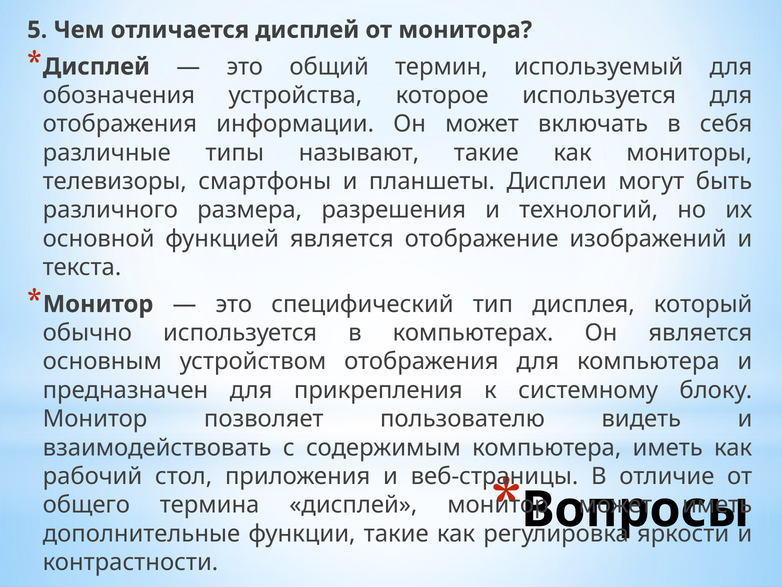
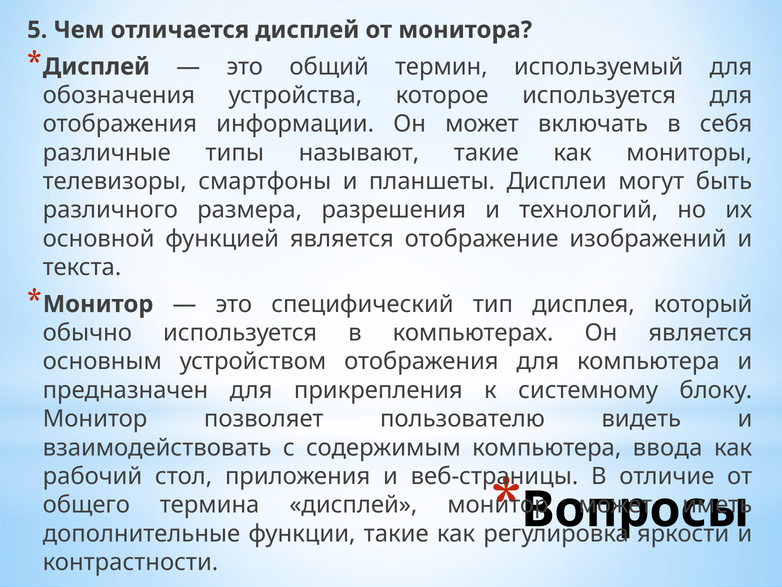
компьютера иметь: иметь -> ввода (668, 447)
